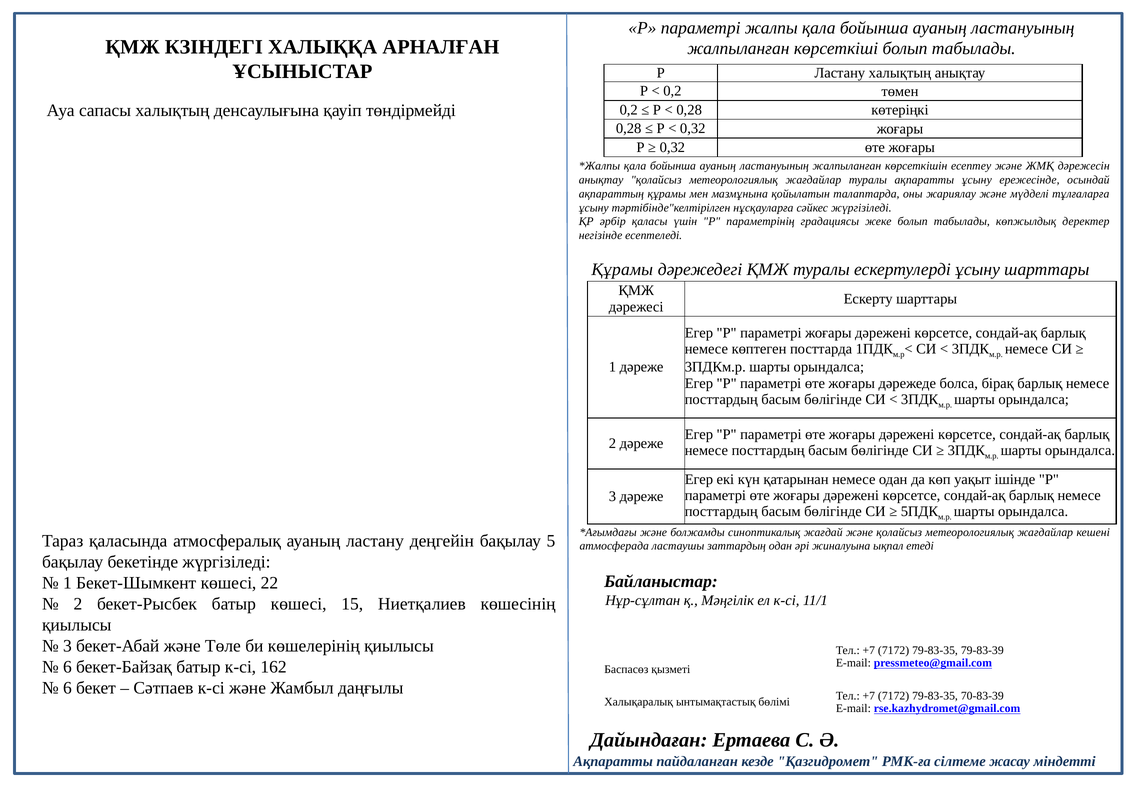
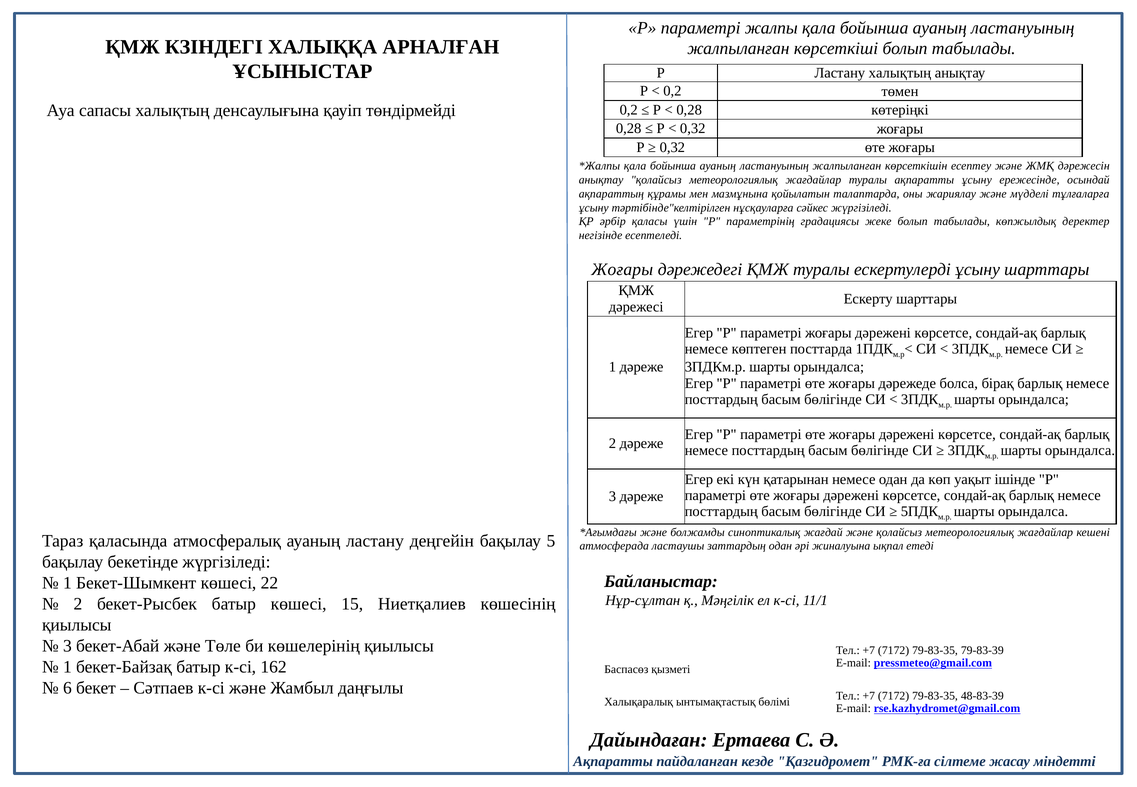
Құрамы: Құрамы -> Жоғары (622, 269)
6: 6 -> 1 (67, 667)
70-83-39: 70-83-39 -> 48-83-39 (982, 696)
